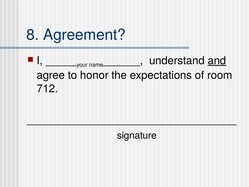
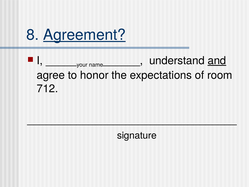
Agreement underline: none -> present (84, 35)
